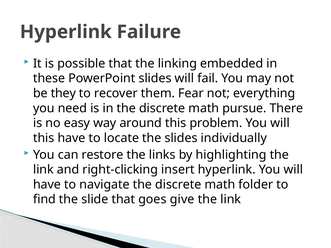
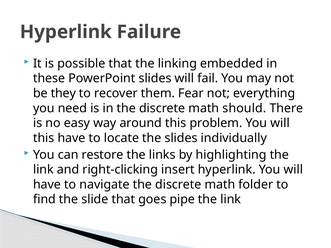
pursue: pursue -> should (244, 108)
give: give -> pipe (182, 200)
